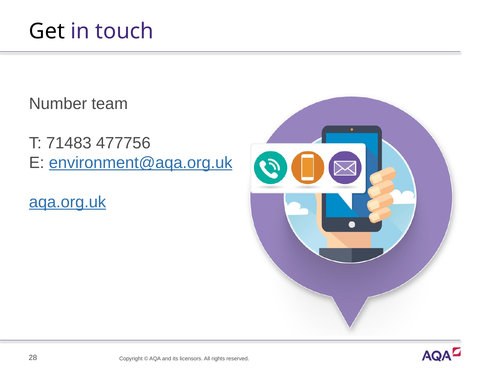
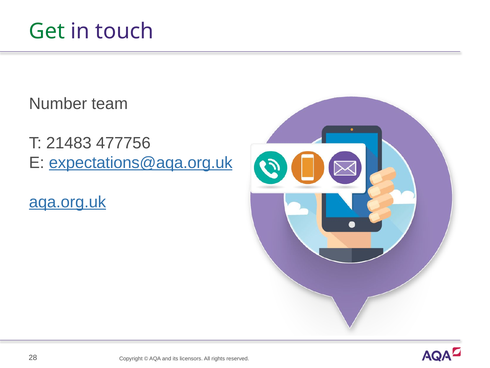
Get colour: black -> green (47, 31)
71483: 71483 -> 21483 (69, 143)
environment@aqa.org.uk: environment@aqa.org.uk -> expectations@aqa.org.uk (141, 163)
